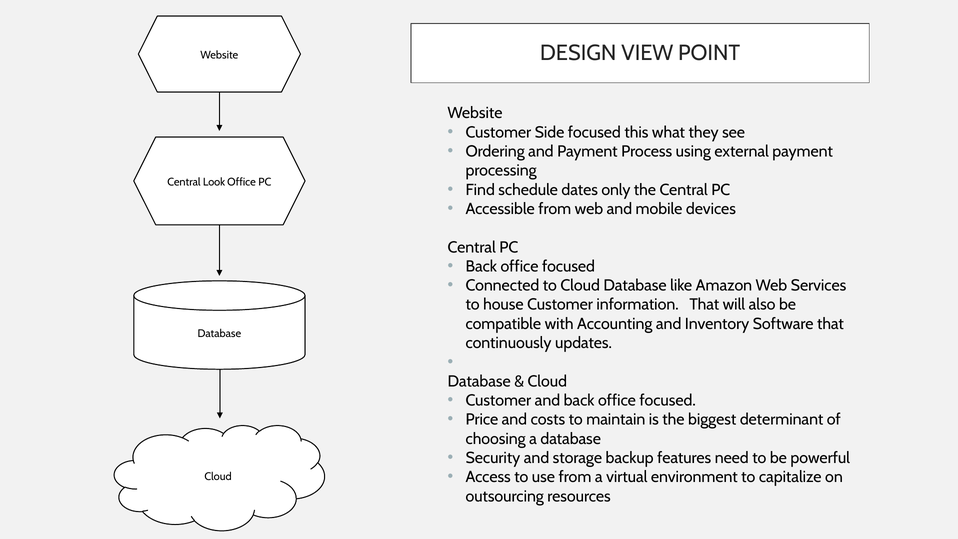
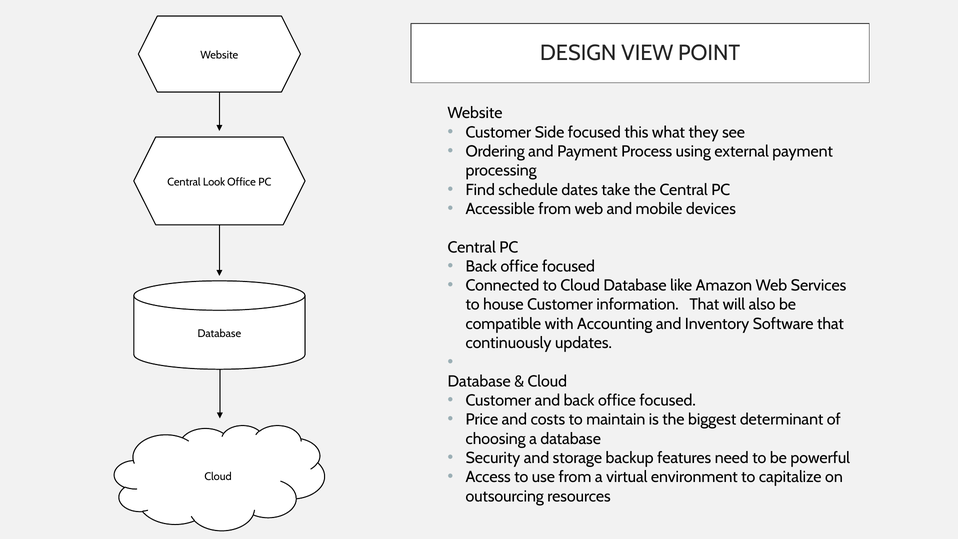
only: only -> take (616, 190)
